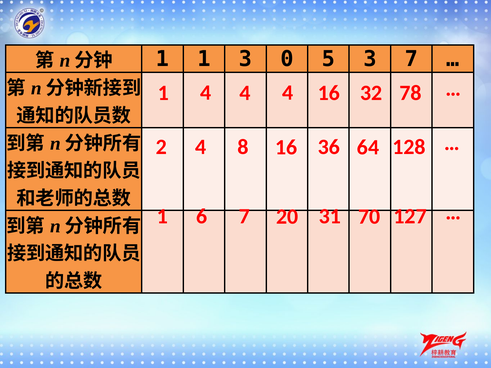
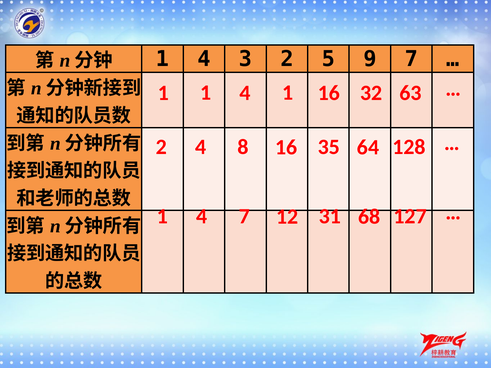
1: 1 -> 4 (204, 59)
3 0: 0 -> 2 (287, 59)
5 3: 3 -> 9 (370, 59)
1 4: 4 -> 1 (206, 93)
4: 4 -> 1 (288, 93)
78: 78 -> 63 (411, 93)
36: 36 -> 35 (329, 147)
6: 6 -> 4 (202, 217)
20: 20 -> 12 (287, 217)
70: 70 -> 68 (369, 217)
